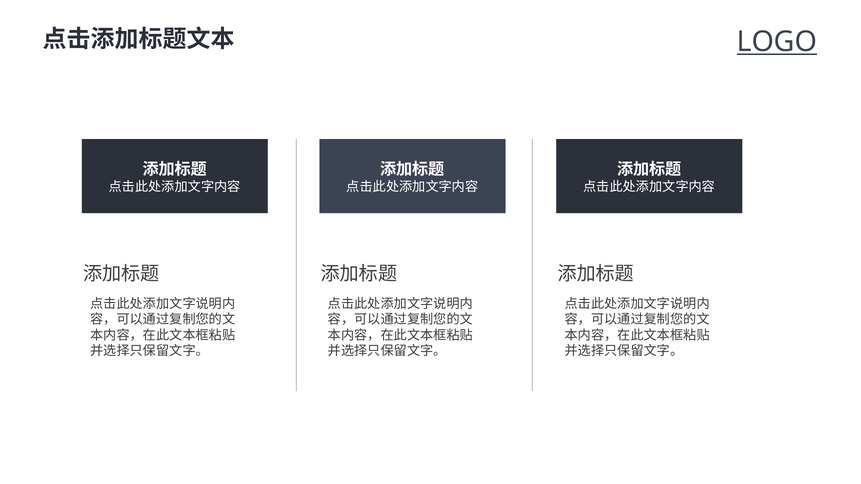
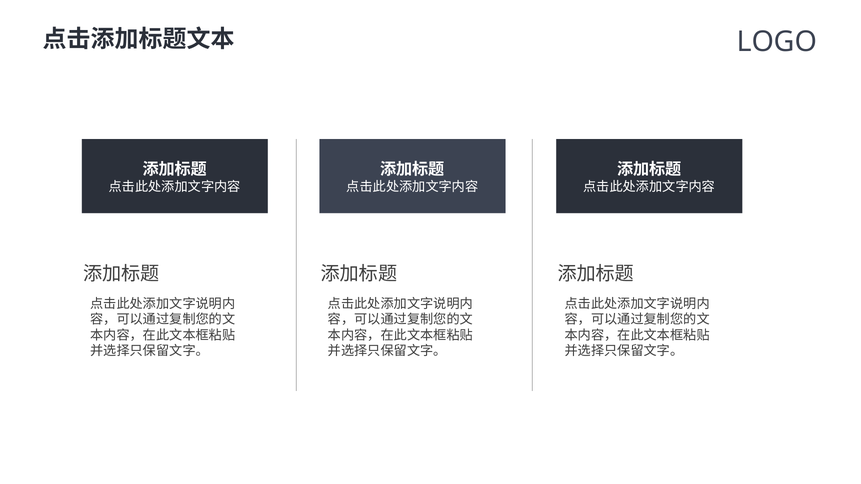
LOGO underline: present -> none (777, 42)
